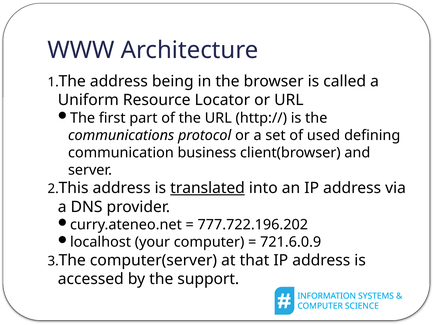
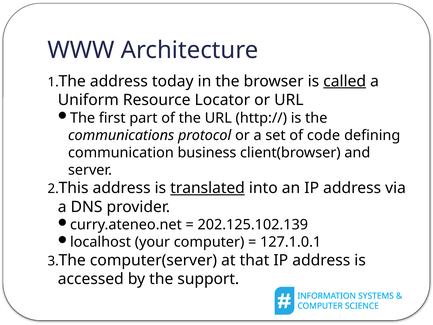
being: being -> today (173, 81)
called underline: none -> present (345, 81)
used: used -> code (324, 135)
777.722.196.202: 777.722.196.202 -> 202.125.102.139 (253, 225)
721.6.0.9: 721.6.0.9 -> 127.1.0.1 (291, 242)
